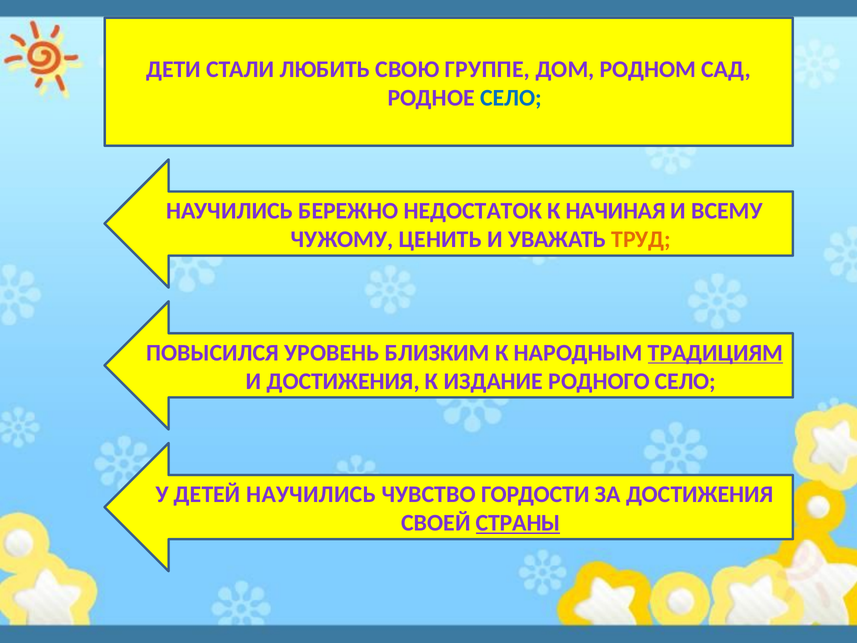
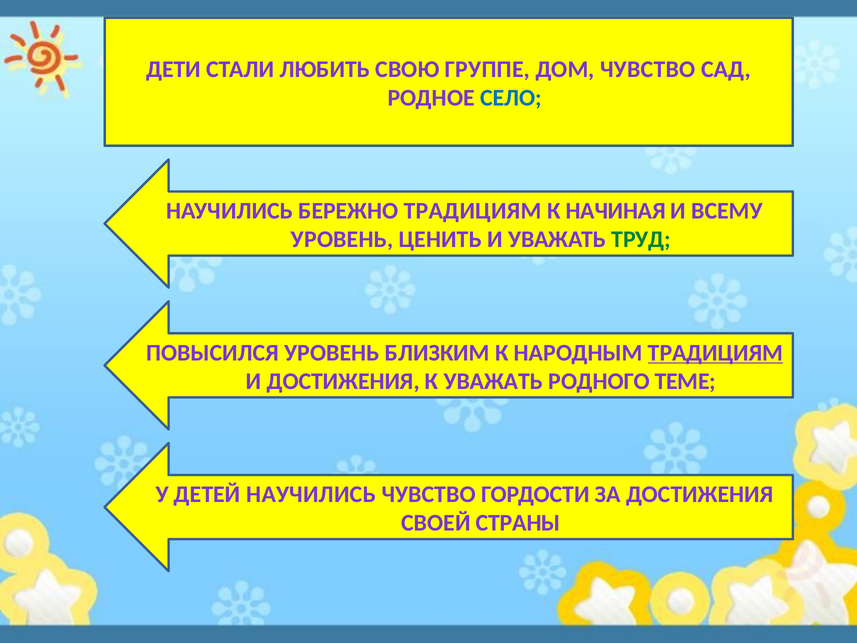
ДОМ РОДНОМ: РОДНОМ -> ЧУВСТВО (648, 69)
БЕРЕЖНО НЕДОСТАТОК: НЕДОСТАТОК -> ТРАДИЦИЯМ (473, 211)
ЧУЖОМУ: ЧУЖОМУ -> УРОВЕНЬ (342, 239)
ТРУД colour: orange -> green (641, 239)
К ИЗДАНИЕ: ИЗДАНИЕ -> УВАЖАТЬ (493, 381)
РОДНОГО СЕЛО: СЕЛО -> ТЕМЕ (685, 381)
СТРАНЫ underline: present -> none (518, 523)
